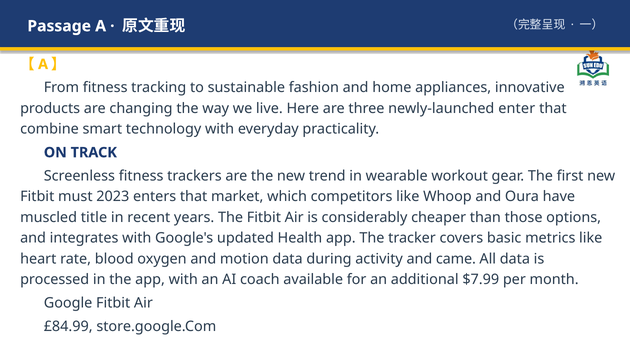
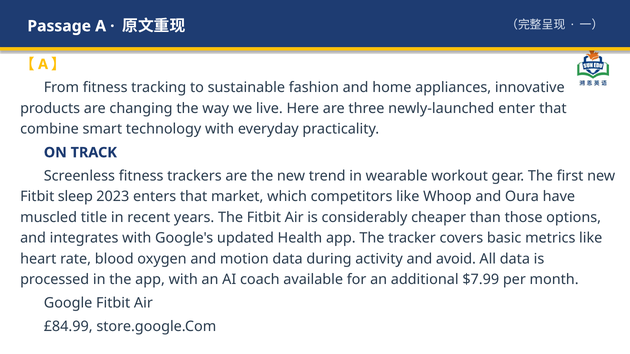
must: must -> sleep (75, 197)
came: came -> avoid (456, 259)
